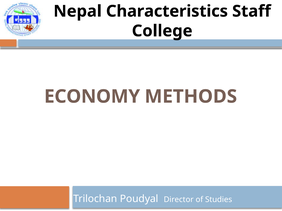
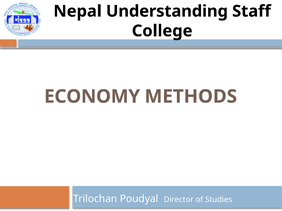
Characteristics: Characteristics -> Understanding (167, 11)
